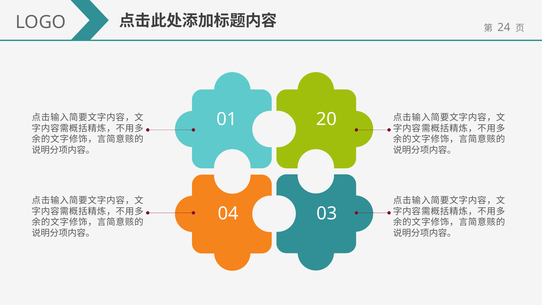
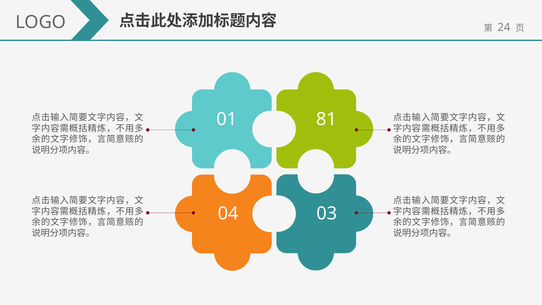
20: 20 -> 81 (326, 119)
